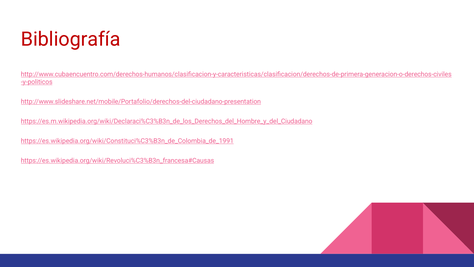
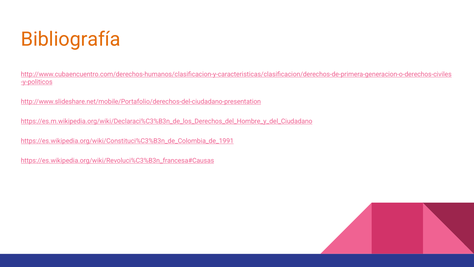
Bibliografía colour: red -> orange (71, 39)
